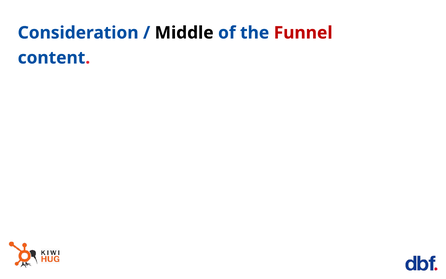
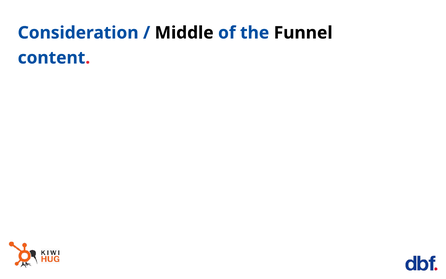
Funnel colour: red -> black (303, 33)
